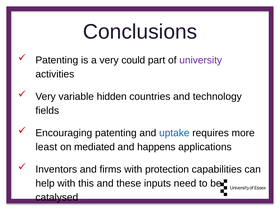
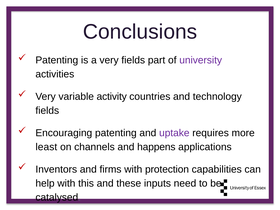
very could: could -> fields (133, 60)
hidden: hidden -> activity (112, 97)
uptake colour: blue -> purple (174, 133)
mediated: mediated -> channels (94, 147)
